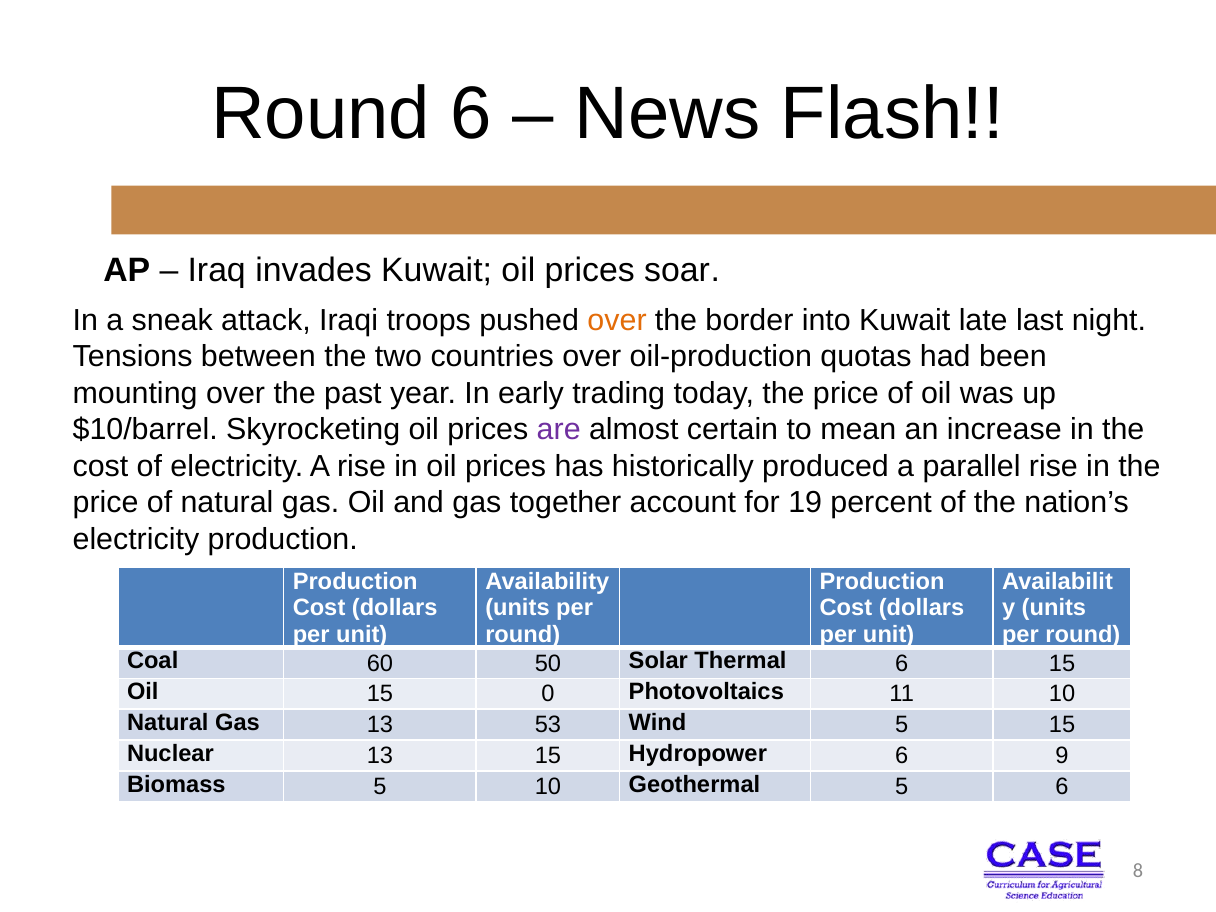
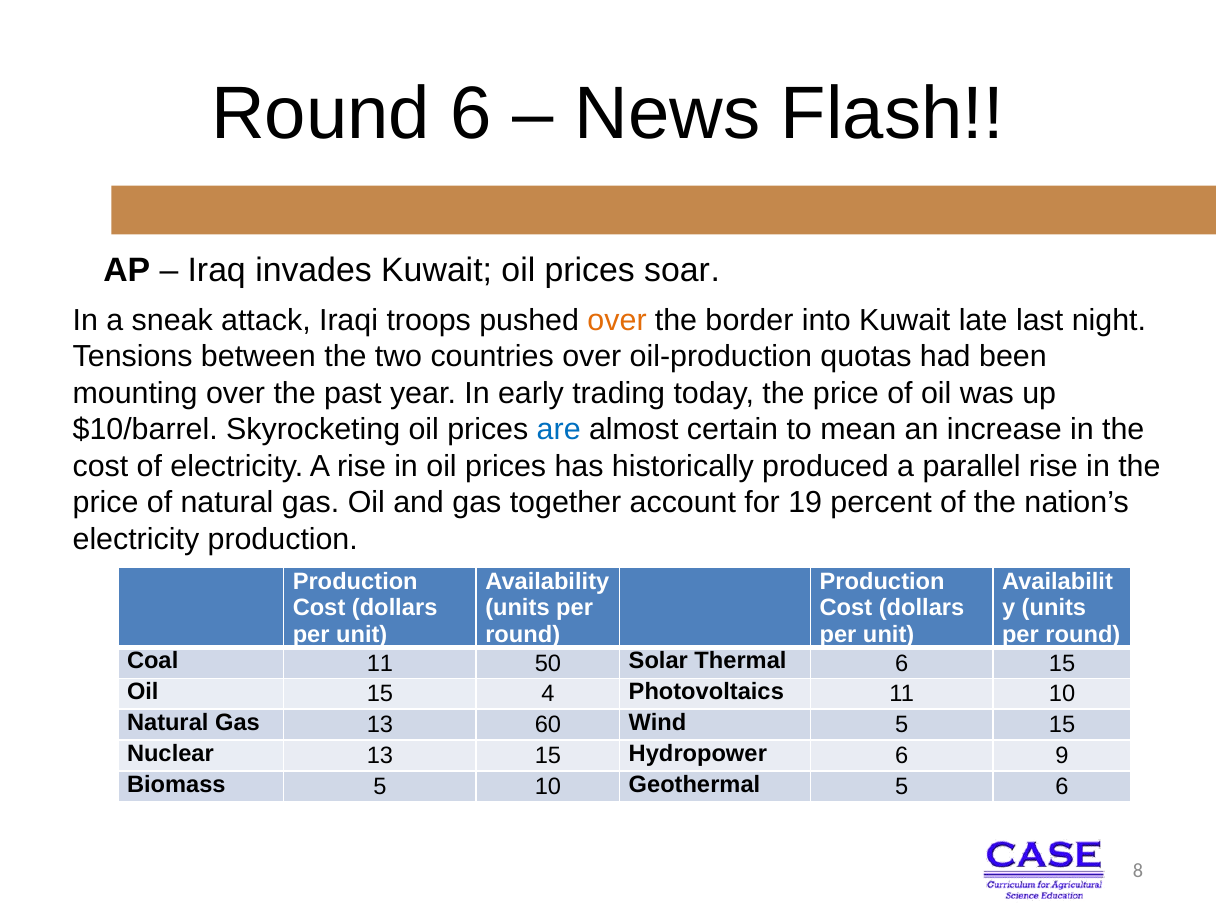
are colour: purple -> blue (559, 430)
Coal 60: 60 -> 11 (380, 663)
0: 0 -> 4 (548, 694)
53: 53 -> 60 (548, 725)
